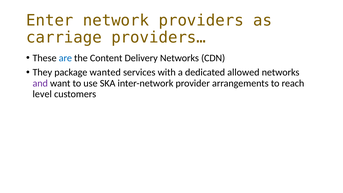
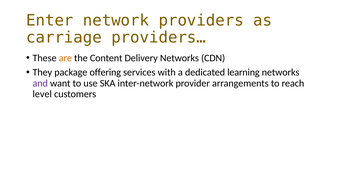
are colour: blue -> orange (65, 58)
wanted: wanted -> offering (105, 72)
allowed: allowed -> learning (243, 72)
